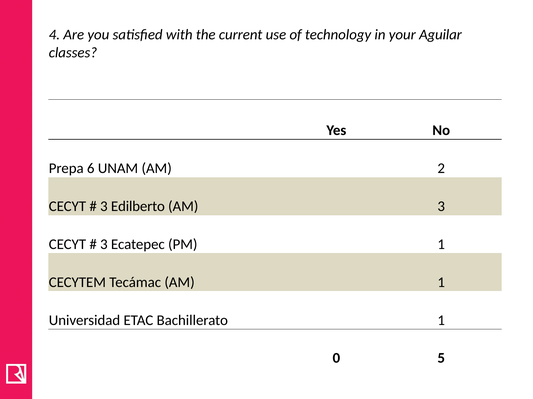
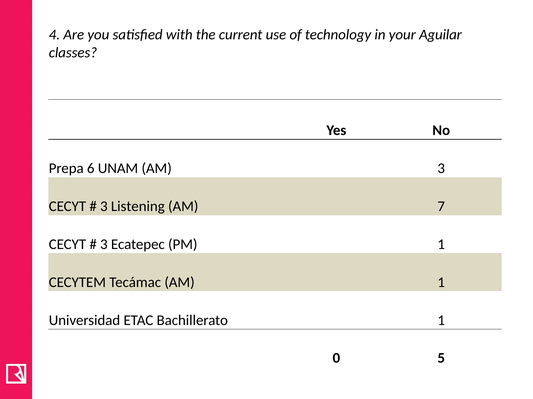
AM 2: 2 -> 3 (441, 169)
Edilberto: Edilberto -> Listening (138, 207)
AM 3: 3 -> 7 (441, 207)
